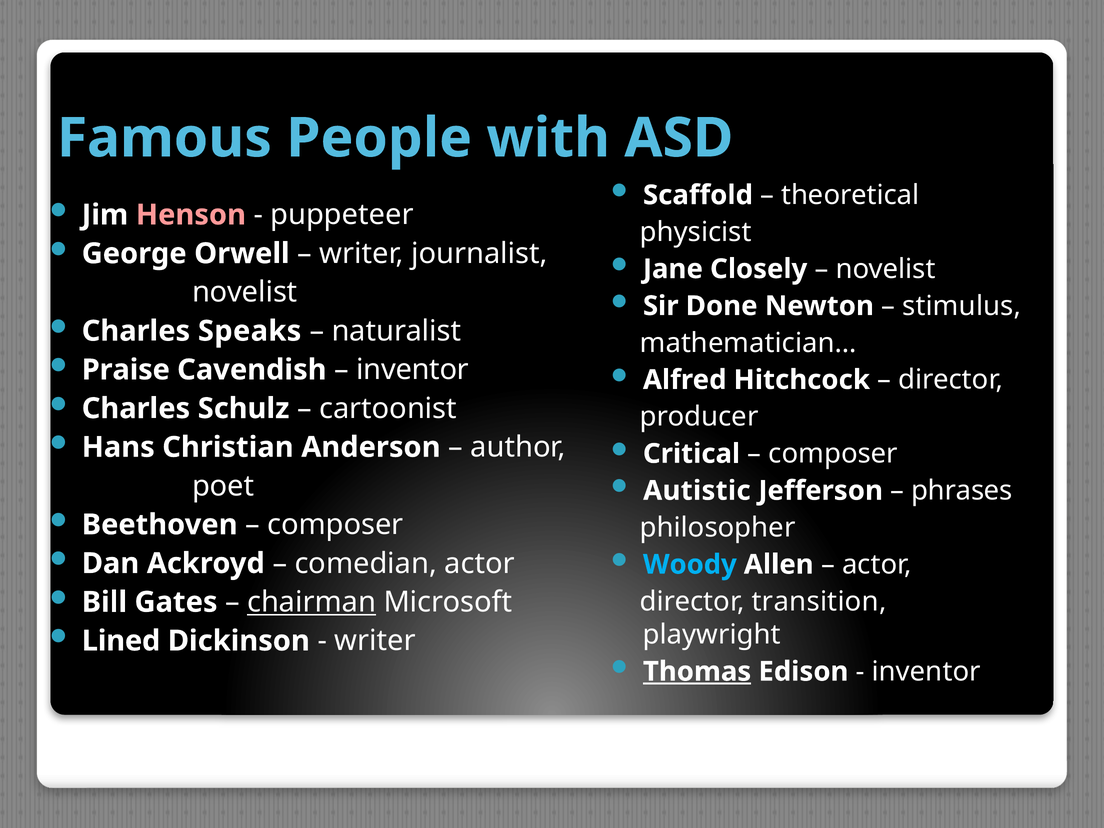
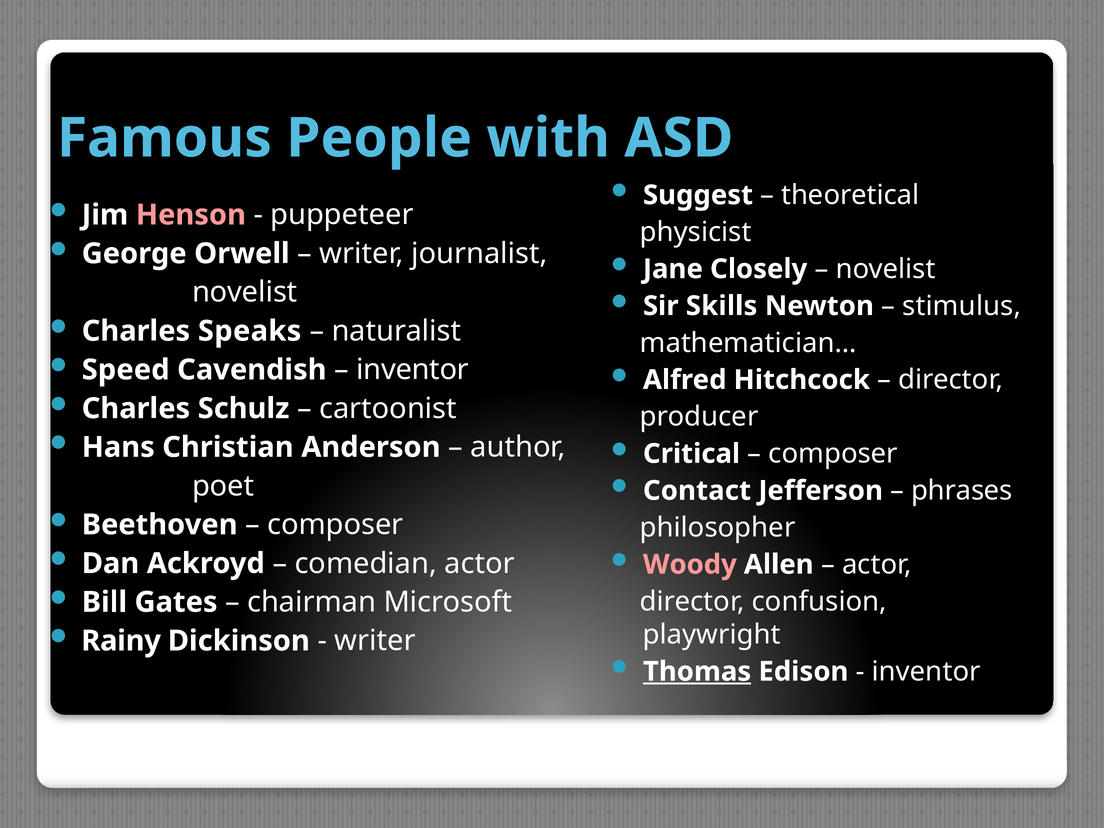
Scaffold: Scaffold -> Suggest (698, 195)
Done: Done -> Skills (722, 306)
Praise: Praise -> Speed (126, 370)
Autistic: Autistic -> Contact (697, 491)
Woody colour: light blue -> pink (690, 565)
chairman underline: present -> none (312, 602)
transition: transition -> confusion (819, 602)
Lined: Lined -> Rainy (121, 641)
